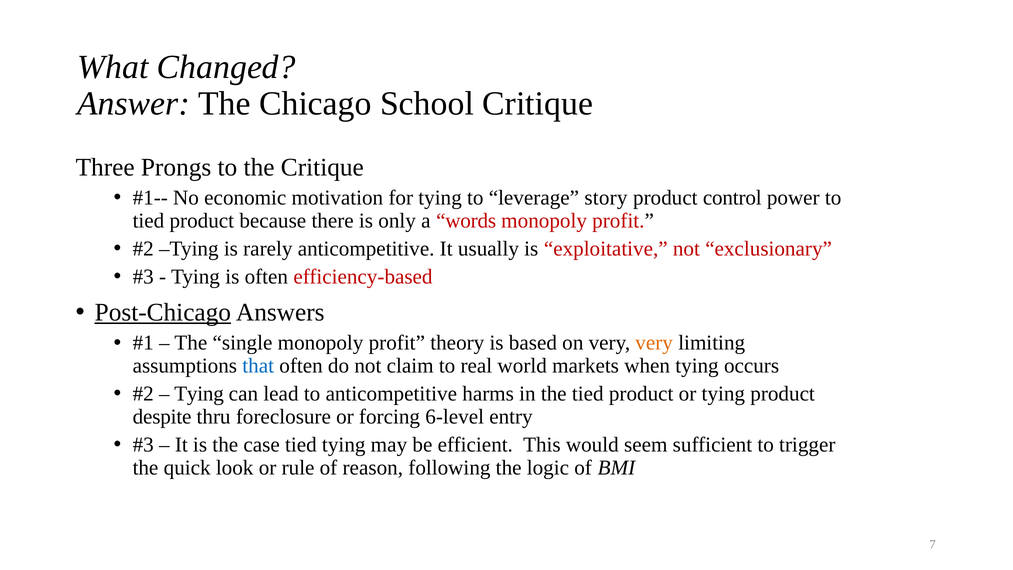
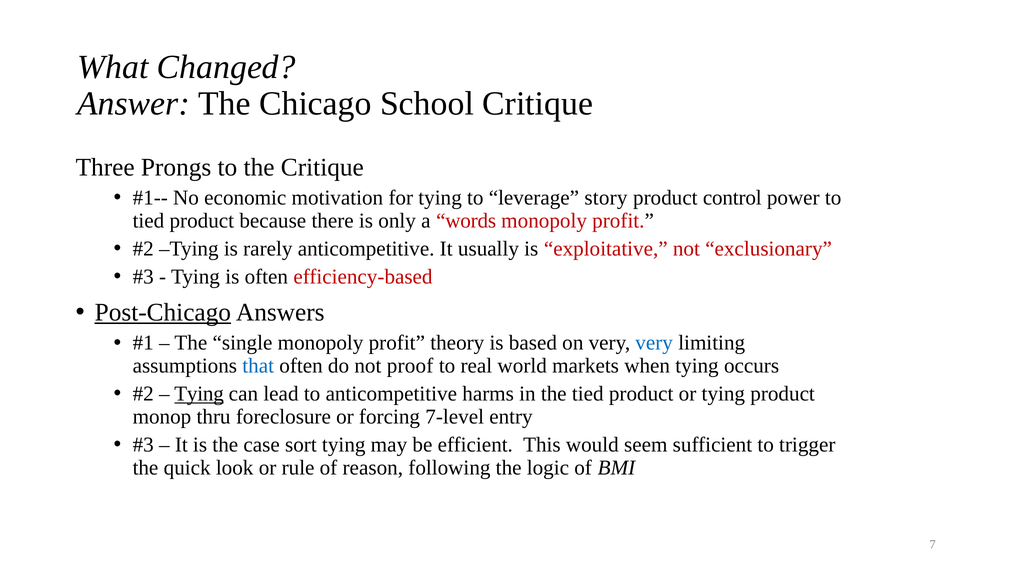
very colour: orange -> blue (654, 343)
claim: claim -> proof (410, 366)
Tying underline: none -> present (199, 394)
despite: despite -> monop (162, 417)
6-level: 6-level -> 7-level (455, 417)
case tied: tied -> sort (301, 445)
